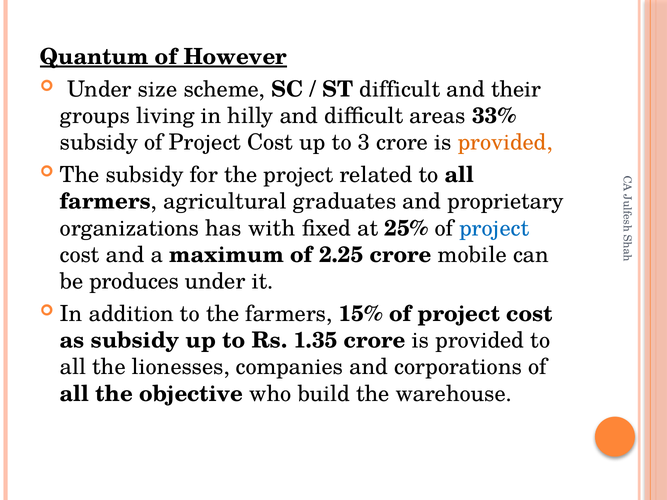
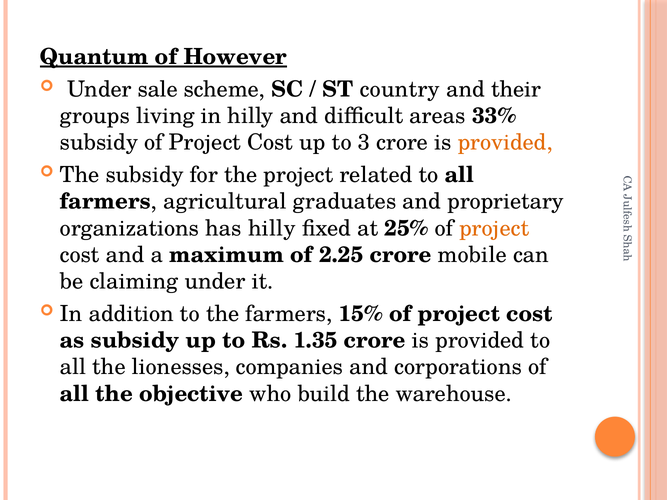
size: size -> sale (158, 89)
ST difficult: difficult -> country (400, 89)
has with: with -> hilly (272, 228)
project colour: blue -> orange (494, 228)
produces: produces -> claiming (134, 282)
